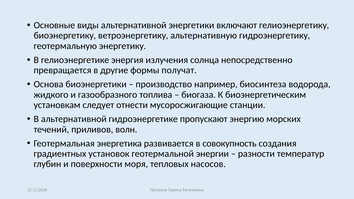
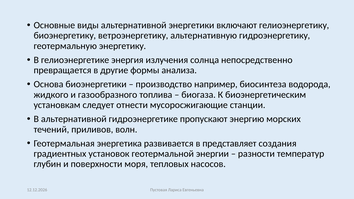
получат: получат -> анализа (179, 70)
совокупность: совокупность -> представляет (229, 143)
